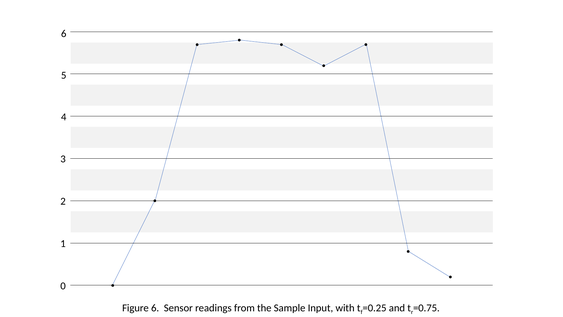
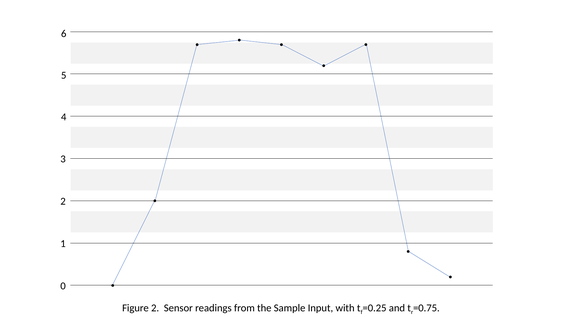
Figure 6: 6 -> 2 (155, 308)
